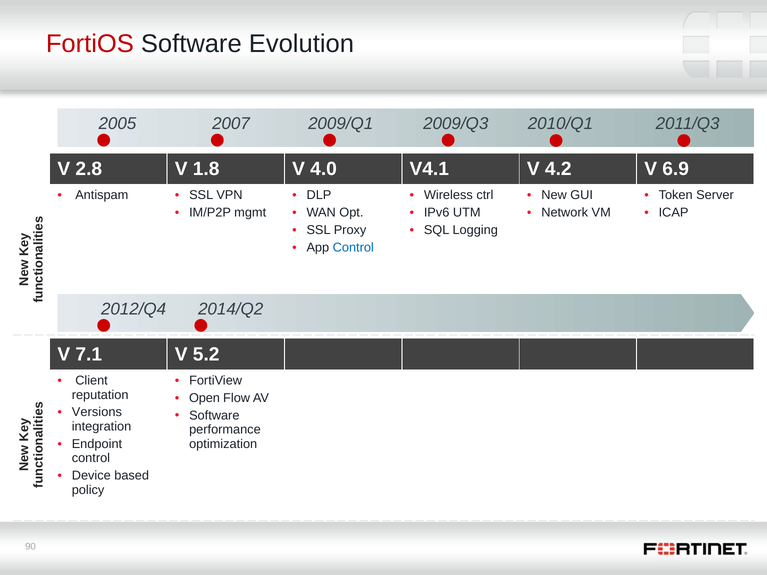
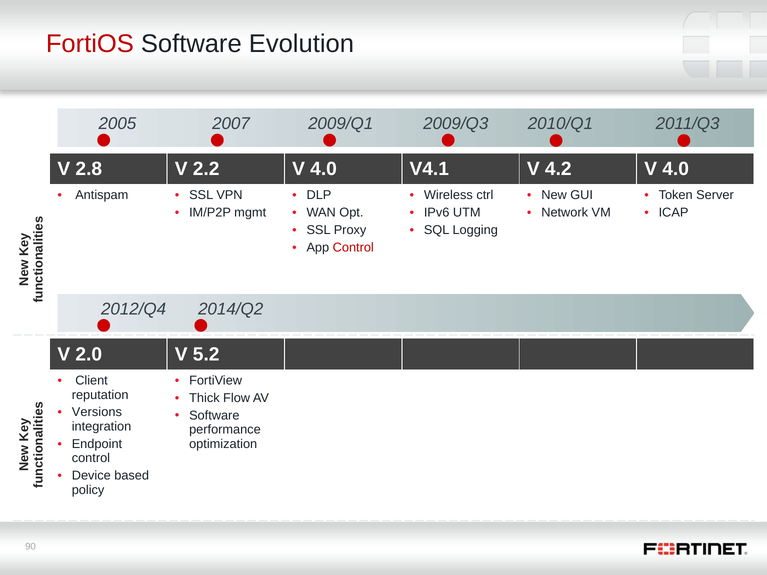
1.8: 1.8 -> 2.2 (206, 169)
4.2 V 6.9: 6.9 -> 4.0 (676, 169)
Control colour: blue -> red (353, 248)
7.1: 7.1 -> 2.0 (89, 354)
Open: Open -> Thick (204, 398)
